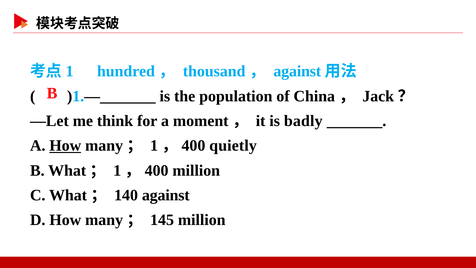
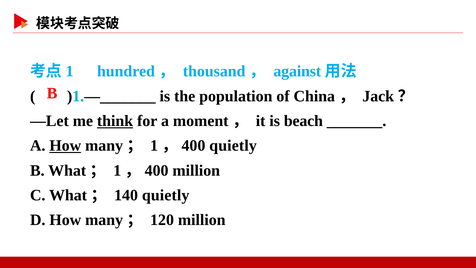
think underline: none -> present (115, 121)
badly: badly -> beach (303, 121)
140 against: against -> quietly (166, 195)
145: 145 -> 120 (162, 220)
